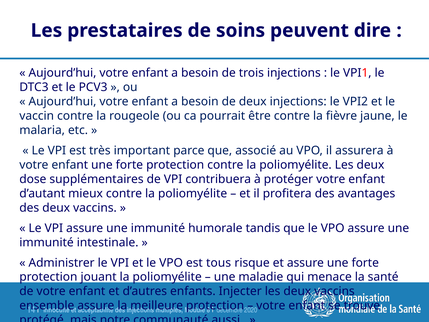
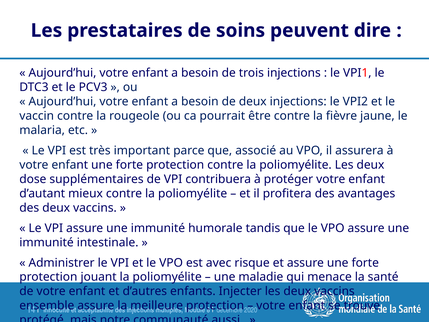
tous: tous -> avec (219, 263)
